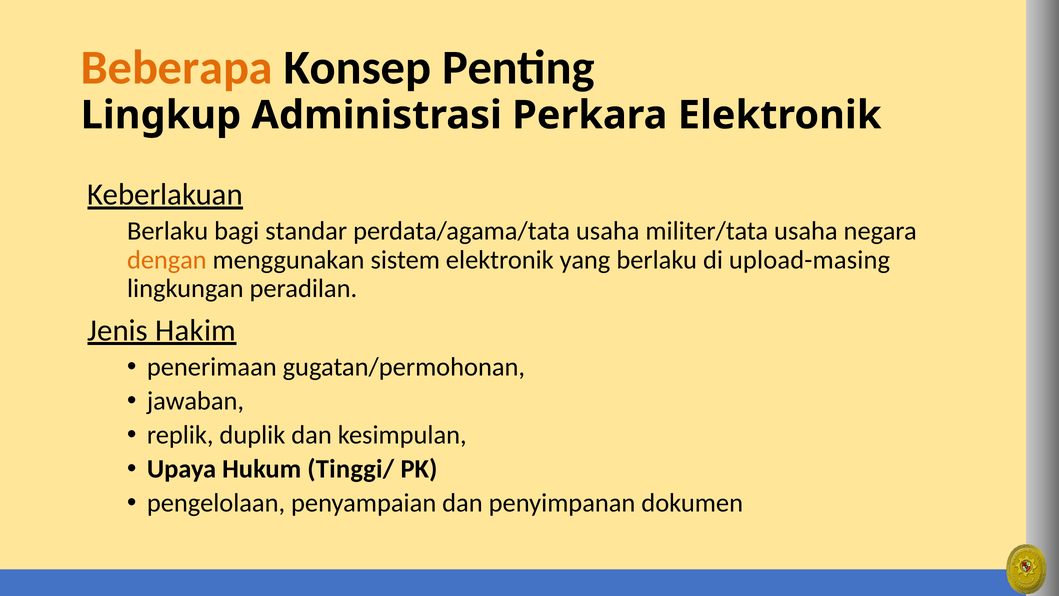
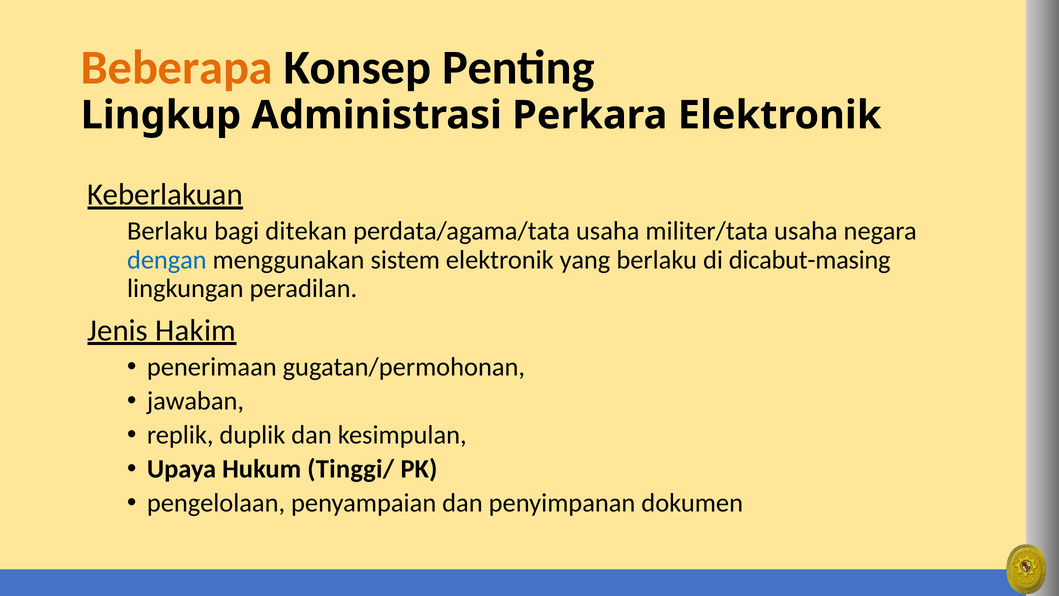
standar: standar -> ditekan (306, 231)
dengan colour: orange -> blue (167, 260)
upload-masing: upload-masing -> dicabut-masing (810, 260)
